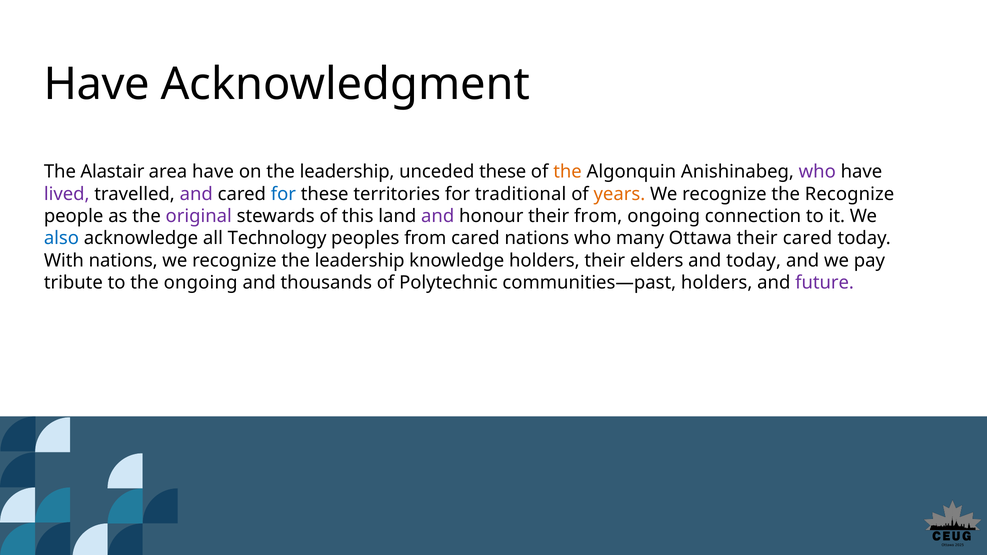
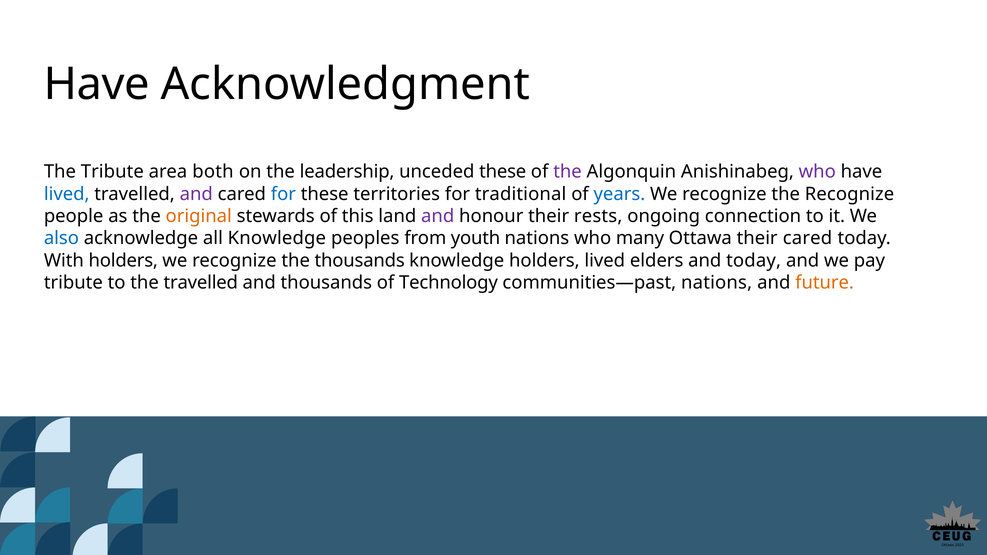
The Alastair: Alastair -> Tribute (112, 172)
area have: have -> both (213, 172)
the colour: orange -> purple (567, 172)
lived colour: purple -> blue (67, 194)
years colour: orange -> blue (619, 194)
original colour: purple -> orange (199, 216)
their from: from -> rests (598, 216)
all Technology: Technology -> Knowledge (277, 238)
from cared: cared -> youth (475, 238)
With nations: nations -> holders (123, 261)
recognize the leadership: leadership -> thousands (360, 261)
holders their: their -> lived (605, 261)
the ongoing: ongoing -> travelled (201, 283)
Polytechnic: Polytechnic -> Technology (448, 283)
communities—past holders: holders -> nations (717, 283)
future colour: purple -> orange (825, 283)
